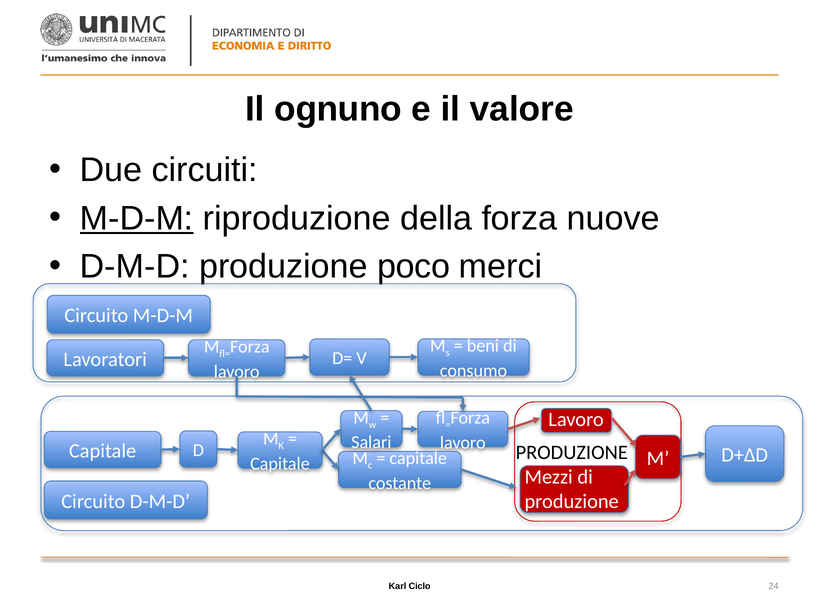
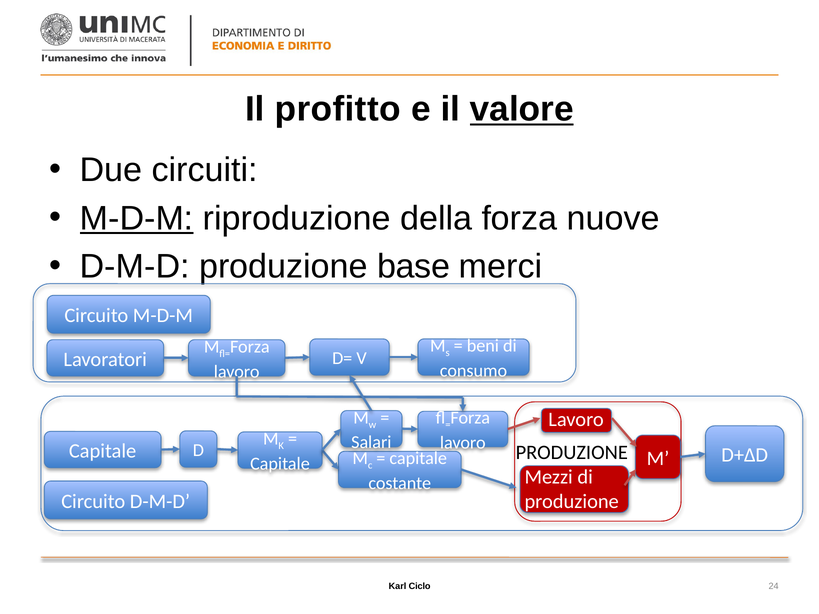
ognuno: ognuno -> profitto (338, 109)
valore underline: none -> present (522, 109)
poco: poco -> base (414, 267)
